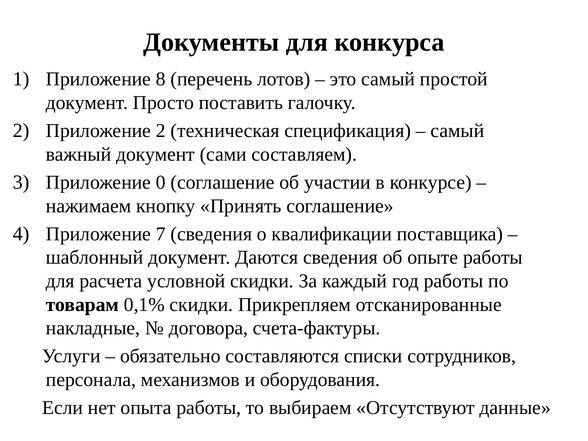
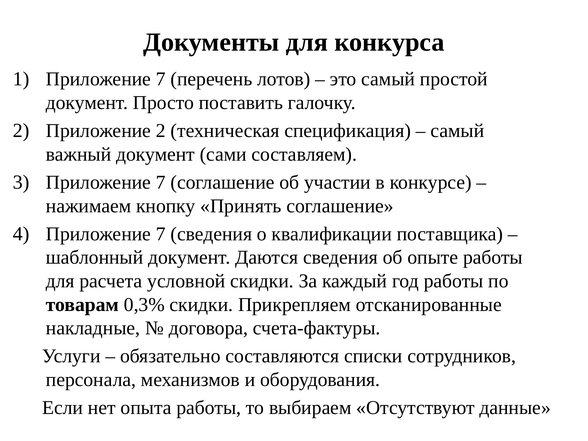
1 Приложение 8: 8 -> 7 (161, 79)
0: 0 -> 7 (161, 182)
0,1%: 0,1% -> 0,3% (144, 305)
